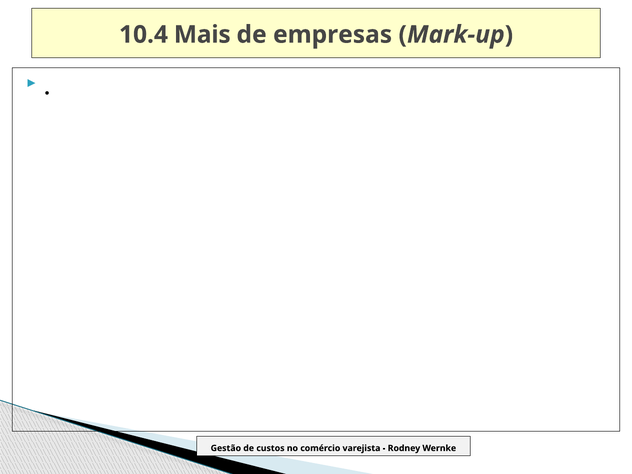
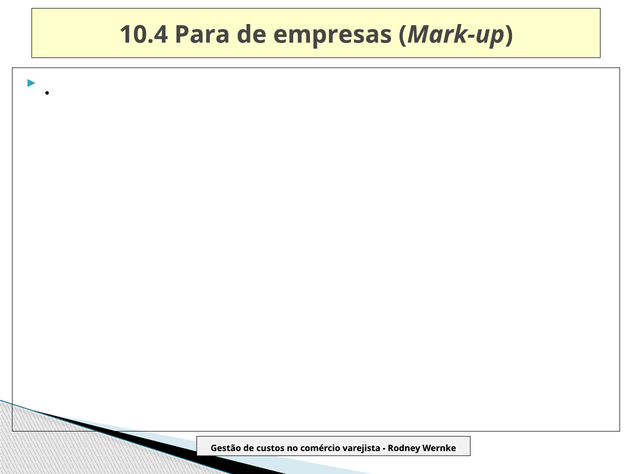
Mais: Mais -> Para (202, 35)
